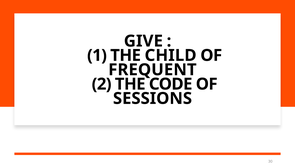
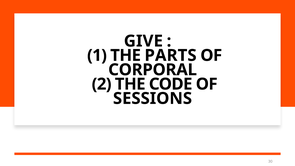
CHILD: CHILD -> PARTS (171, 55)
FREQUENT: FREQUENT -> CORPORAL (153, 70)
